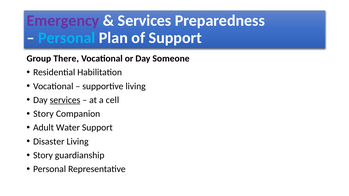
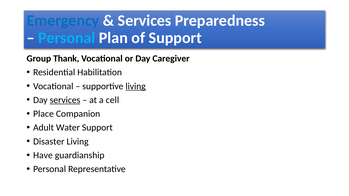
Emergency colour: purple -> blue (63, 21)
There: There -> Thank (66, 59)
Someone: Someone -> Caregiver (171, 59)
living underline: none -> present (136, 86)
Story: Story -> Place (43, 114)
Story: Story -> Have (43, 155)
